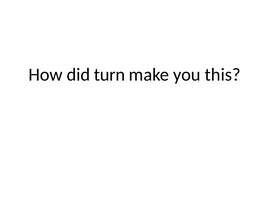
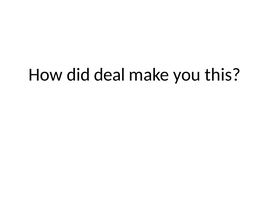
turn: turn -> deal (110, 75)
